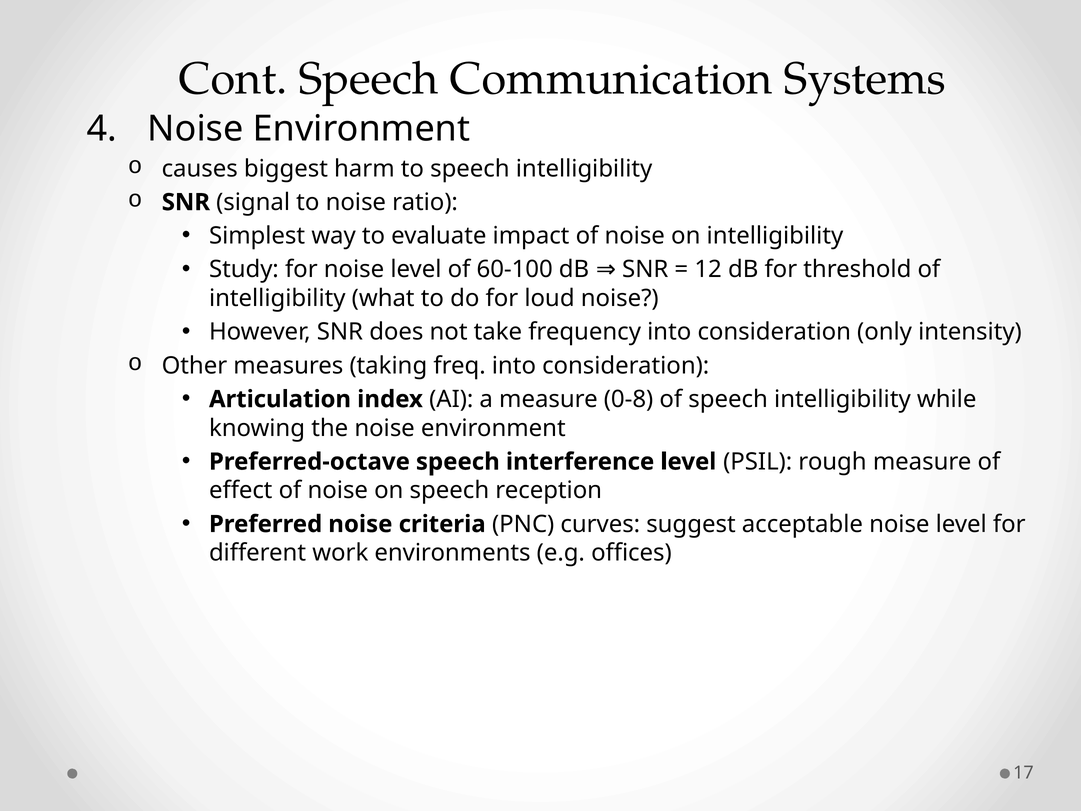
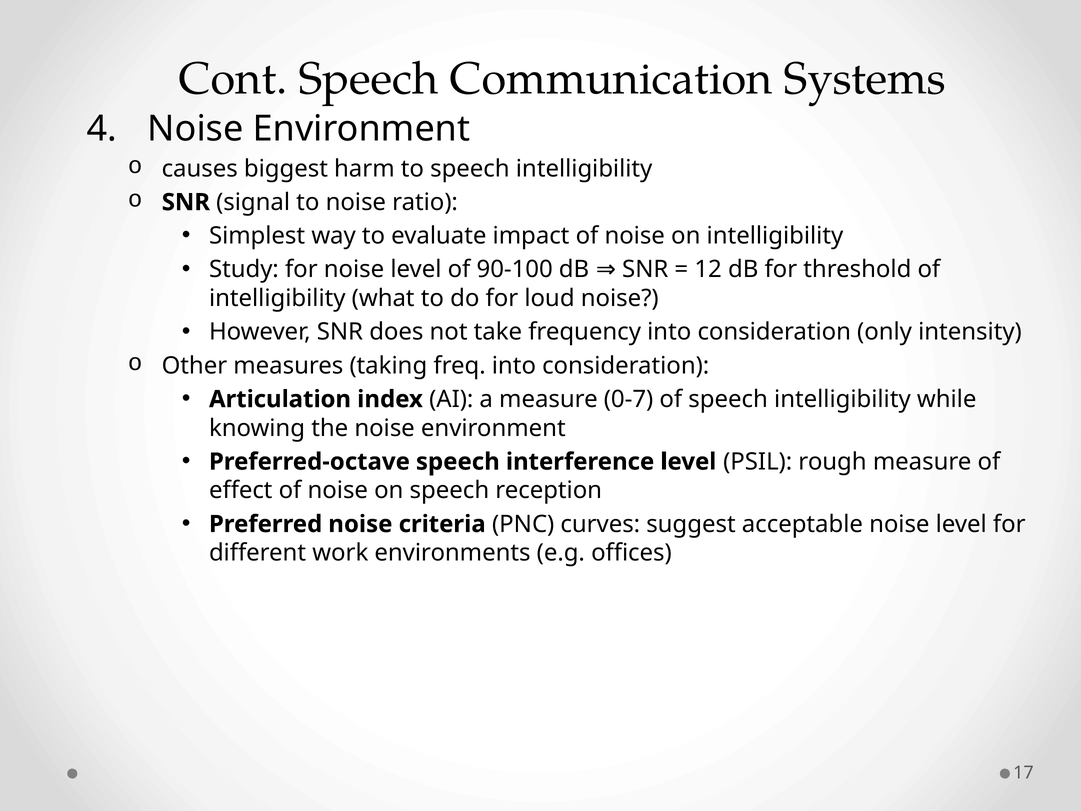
60-100: 60-100 -> 90-100 (515, 269)
0-8: 0-8 -> 0-7 (629, 399)
